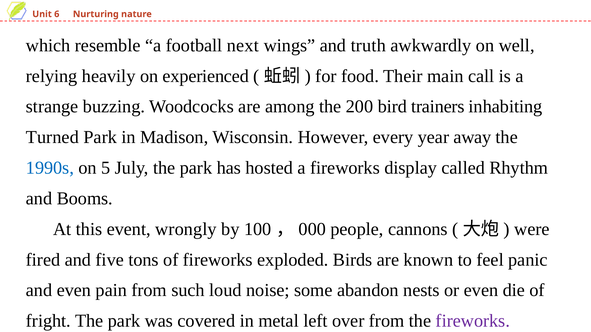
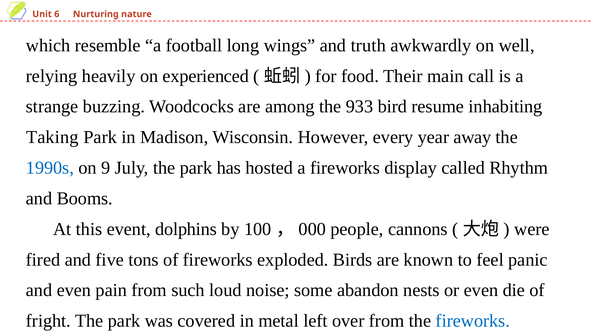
next: next -> long (243, 45)
200: 200 -> 933 (360, 107)
trainers: trainers -> resume (438, 107)
Turned: Turned -> Taking (52, 137)
5: 5 -> 9 (106, 168)
wrongly: wrongly -> dolphins (186, 229)
fireworks colour: purple -> blue (473, 321)
